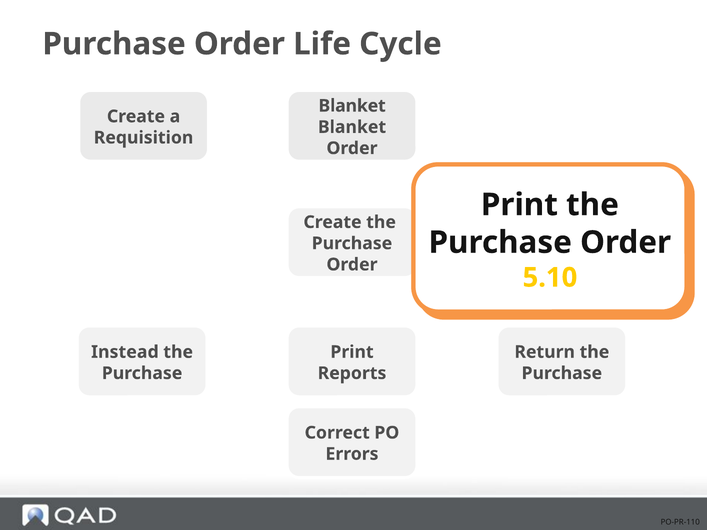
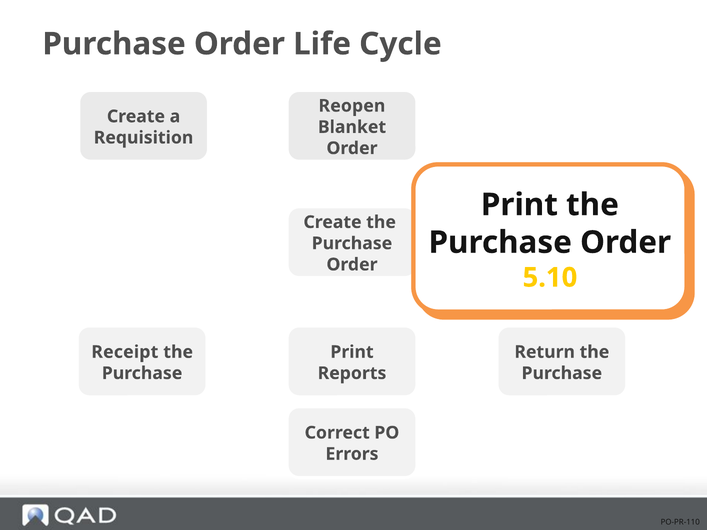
Blanket: Blanket -> Reopen (352, 106)
Instead: Instead -> Receipt (125, 352)
